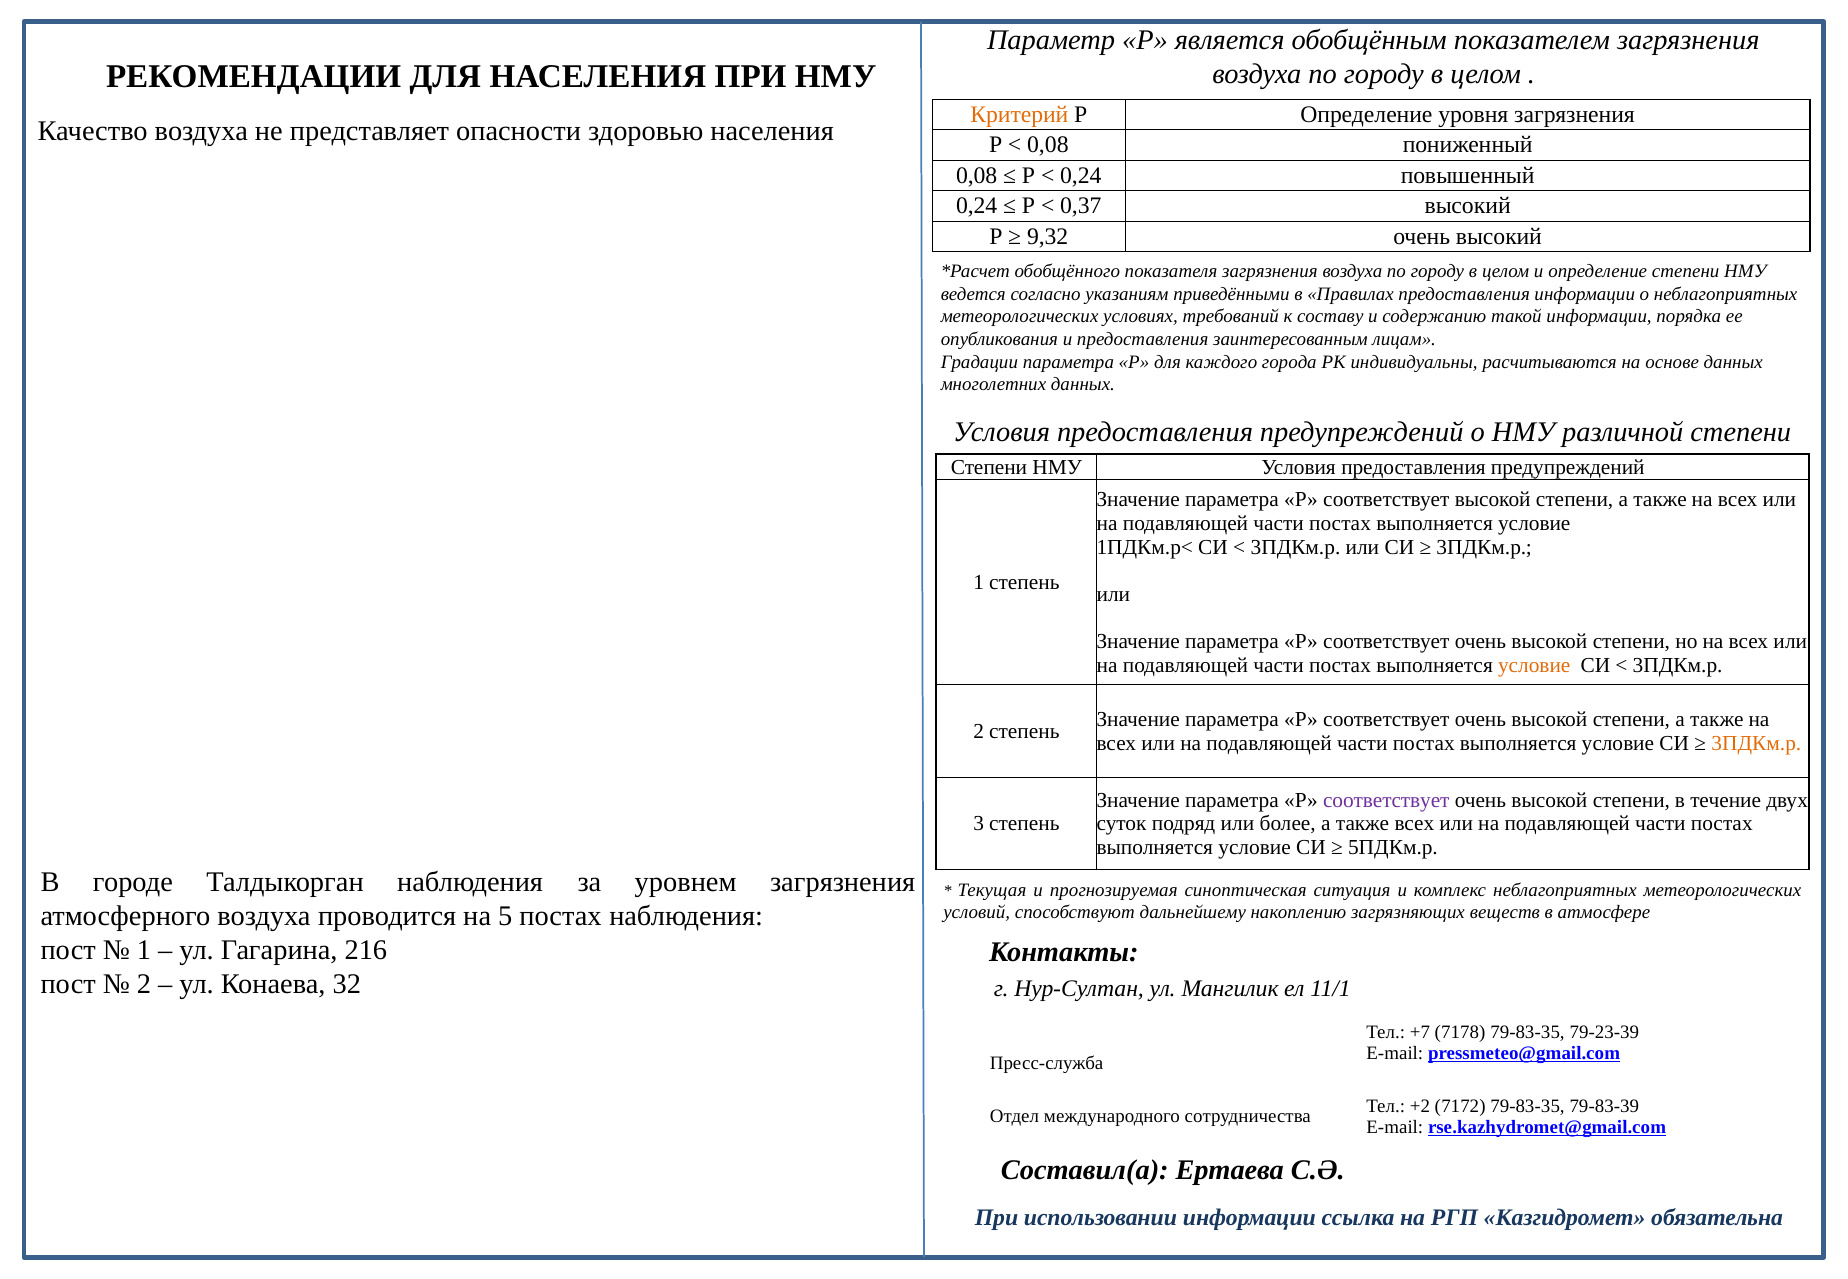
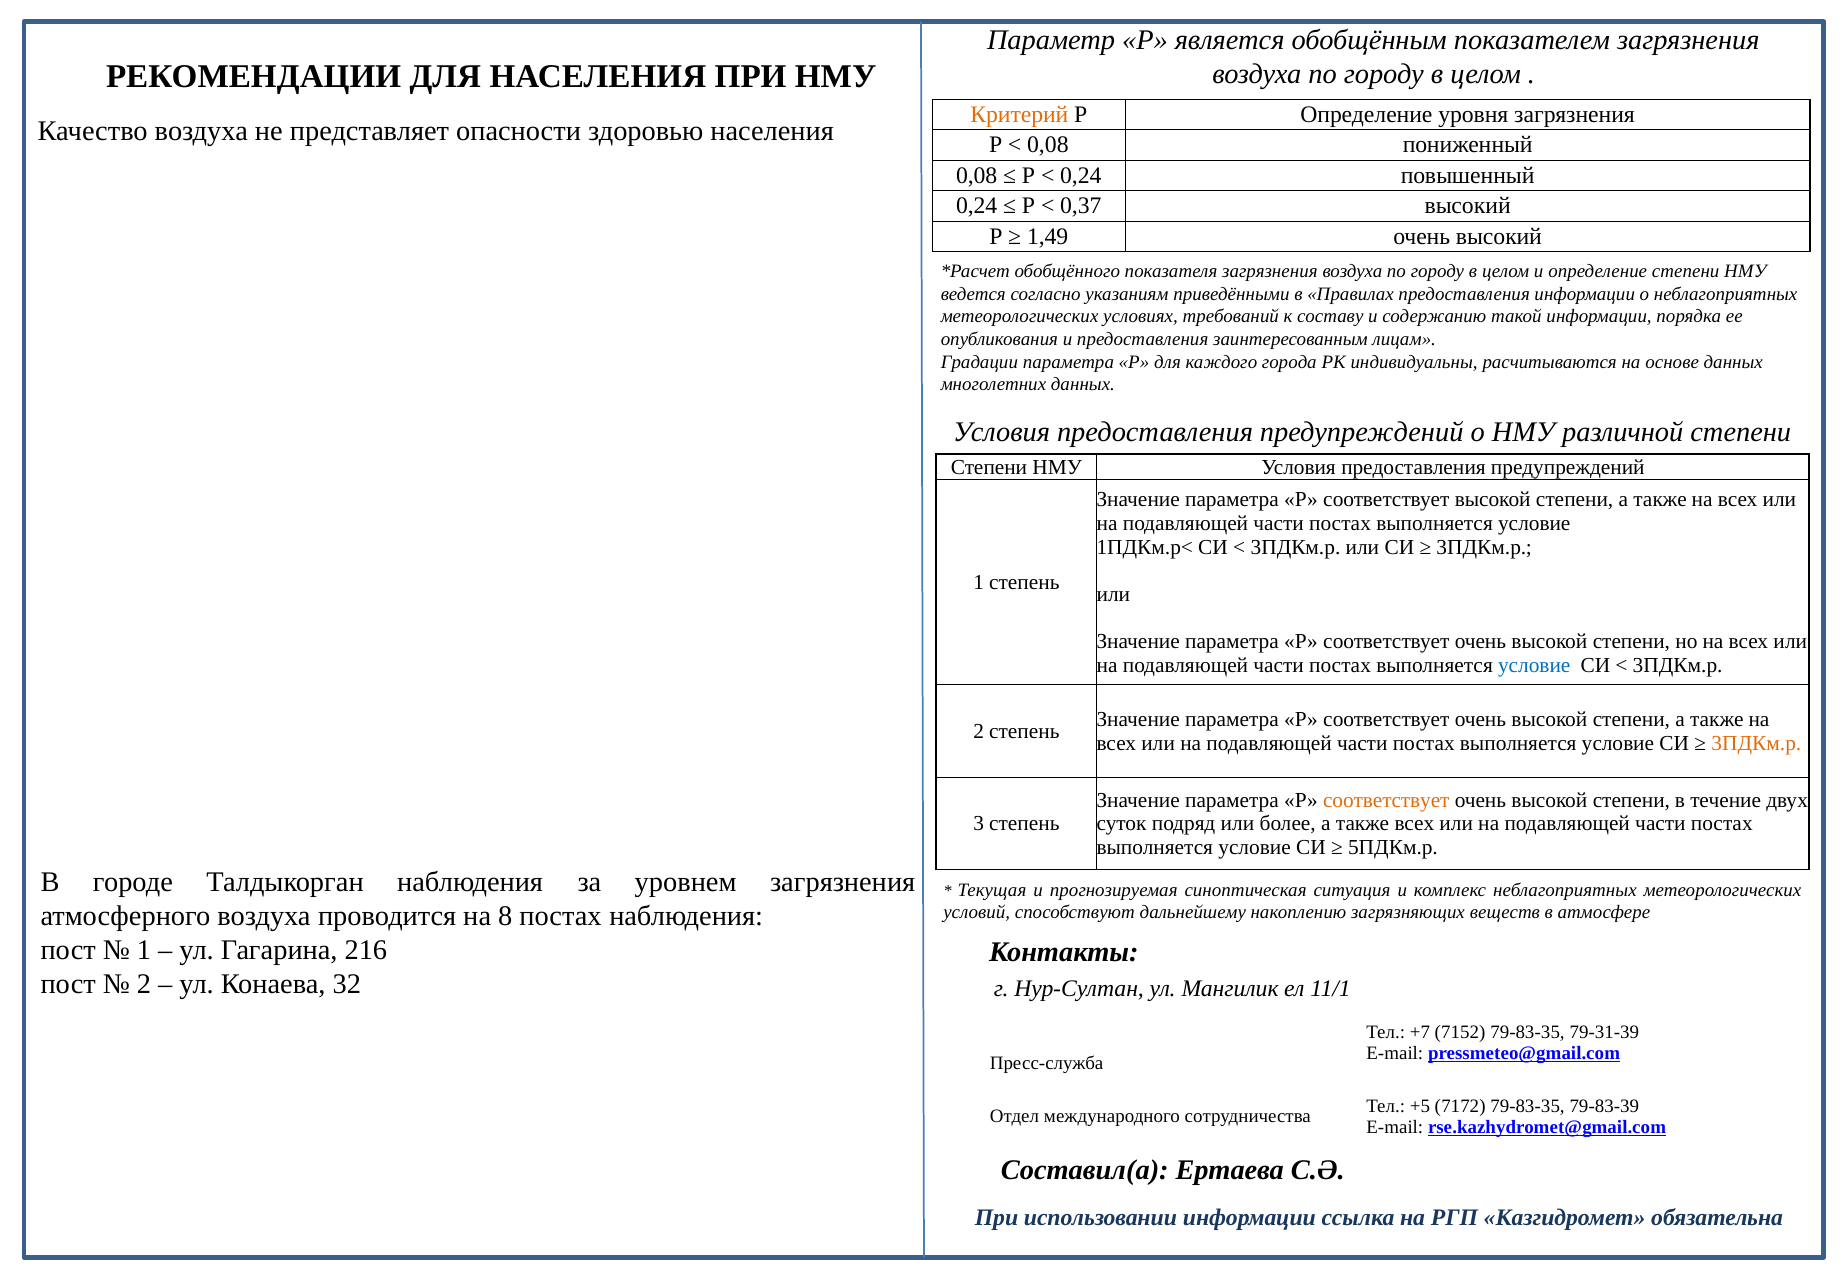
9,32: 9,32 -> 1,49 (1048, 236)
условие colour: orange -> blue (1534, 665)
соответствует colour: purple -> orange (1386, 800)
5: 5 -> 8 (505, 916)
7178: 7178 -> 7152 (1460, 1032)
79-23-39: 79-23-39 -> 79-31-39 (1604, 1032)
+2: +2 -> +5 (1420, 1106)
